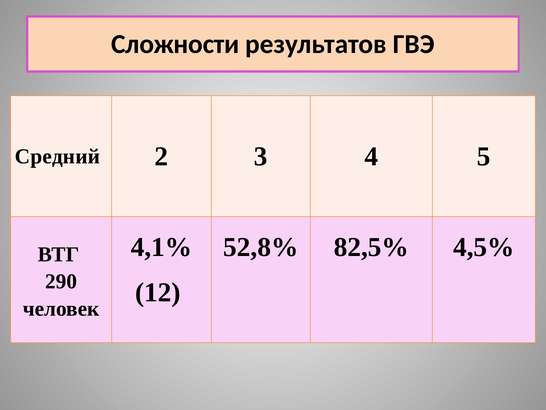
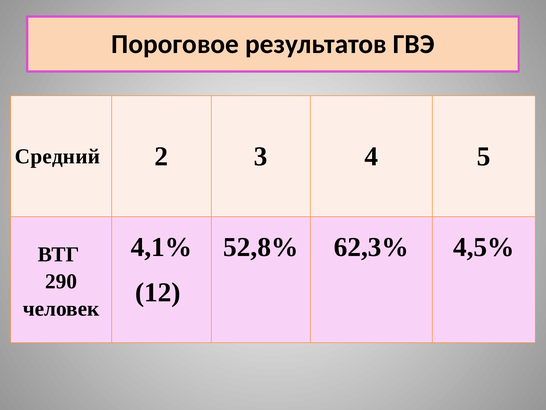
Сложности: Сложности -> Пороговое (175, 44)
82,5%: 82,5% -> 62,3% (371, 247)
